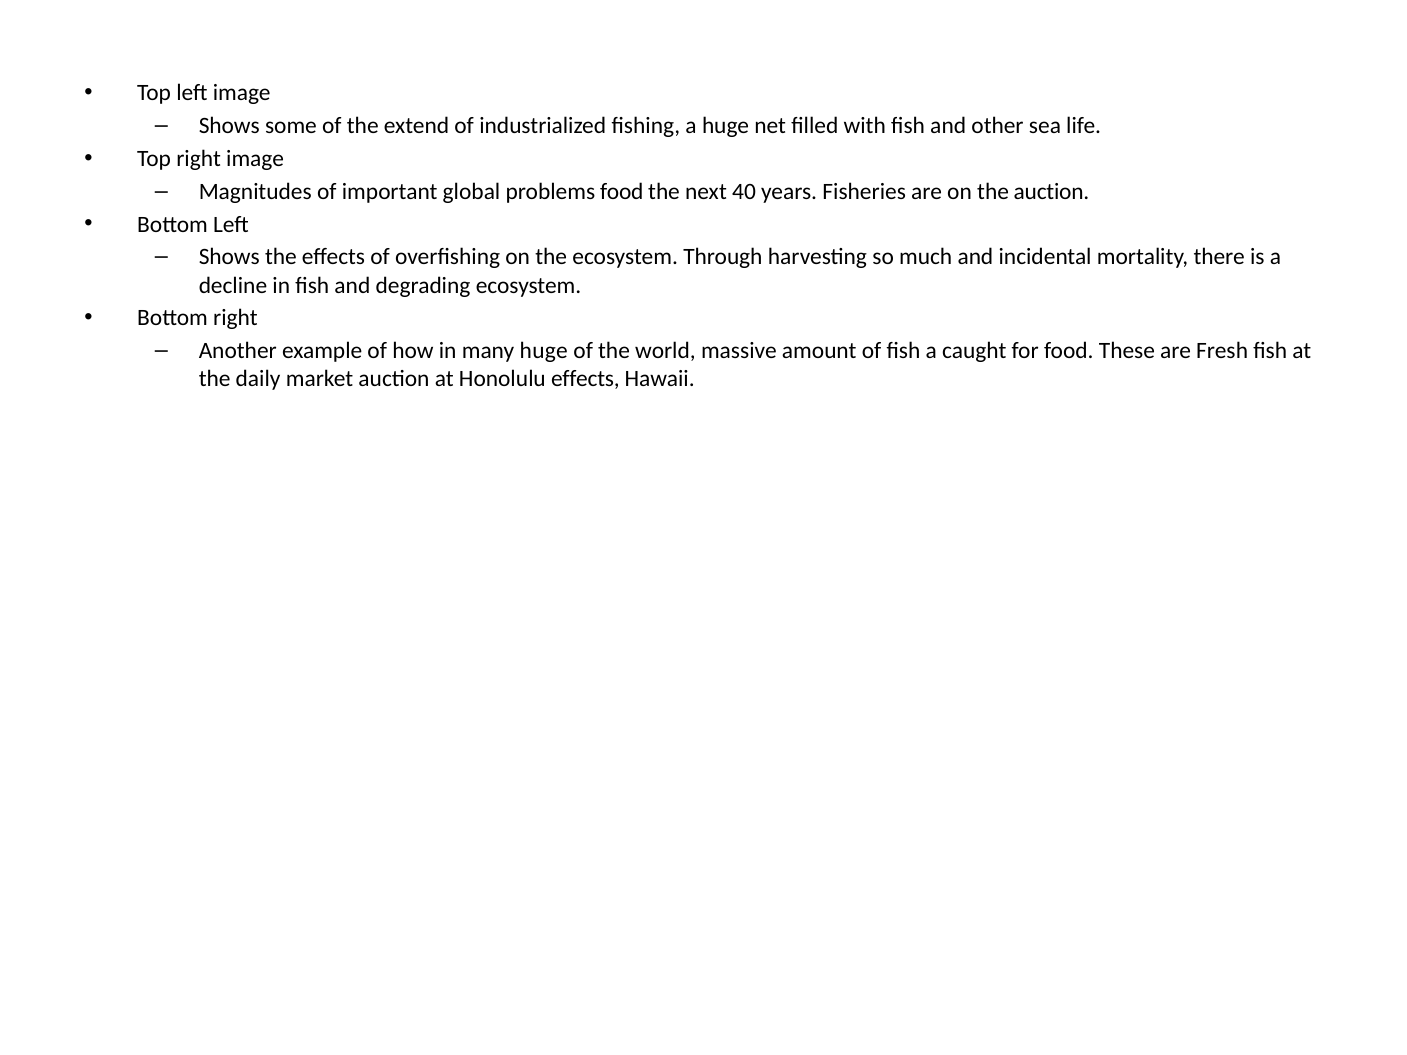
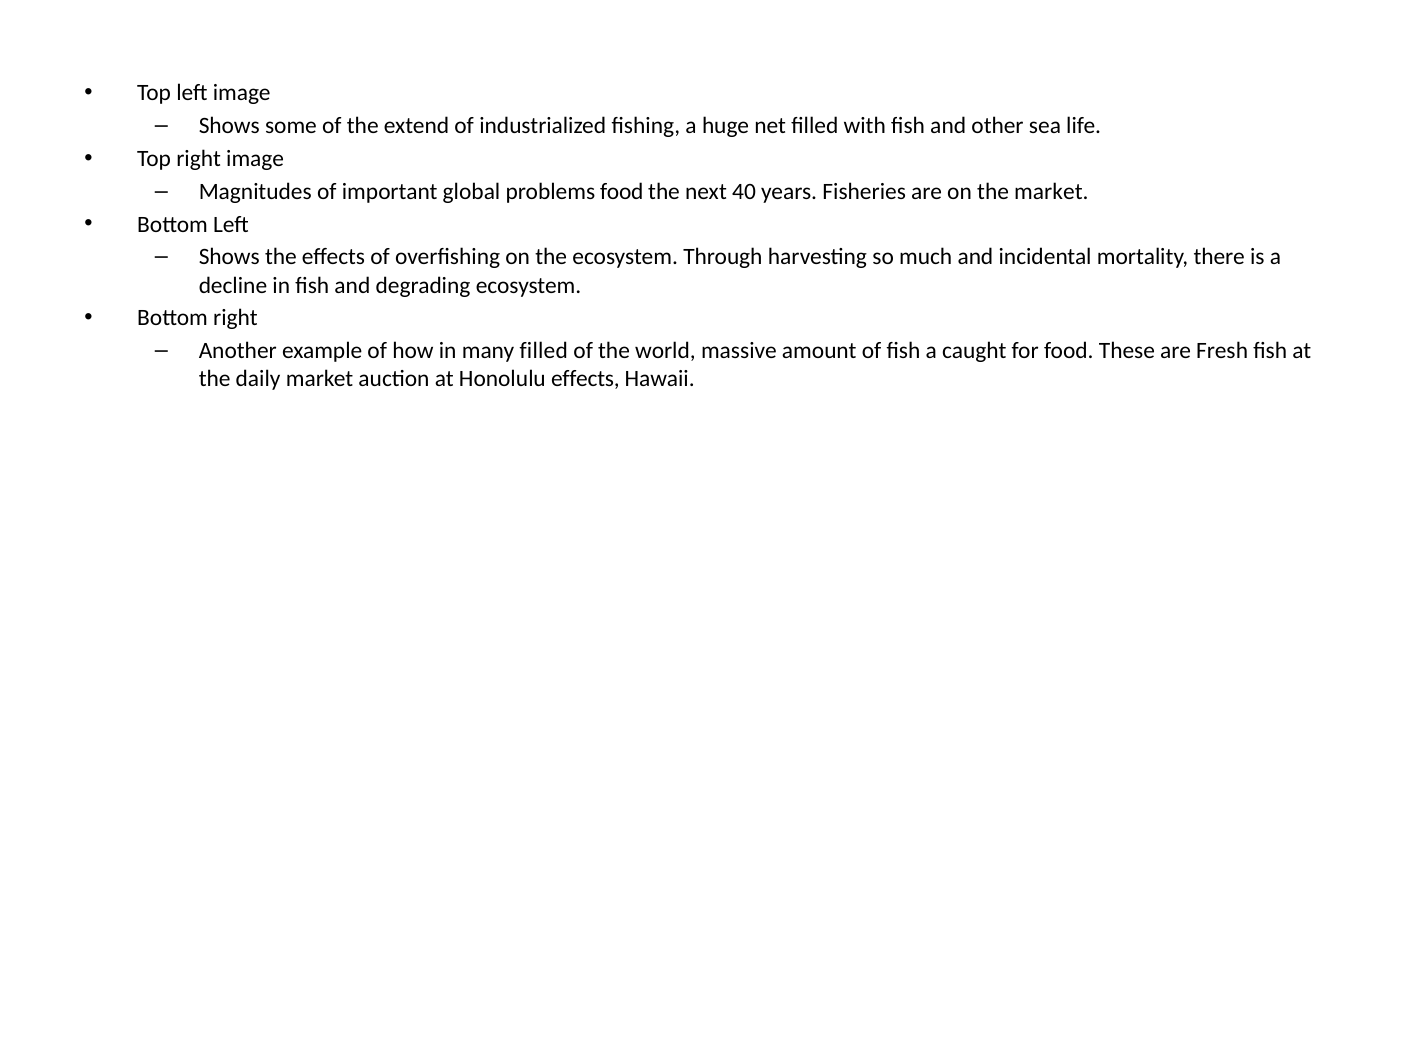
the auction: auction -> market (1051, 192)
many huge: huge -> filled (544, 351)
